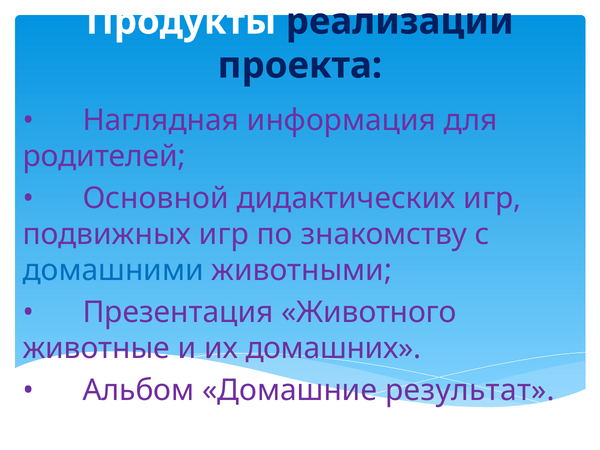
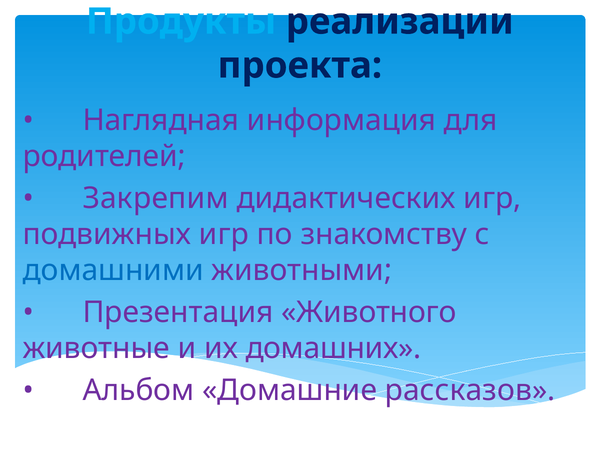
Продукты colour: white -> light blue (181, 22)
Основной: Основной -> Закрепим (156, 199)
результат: результат -> рассказов (470, 391)
